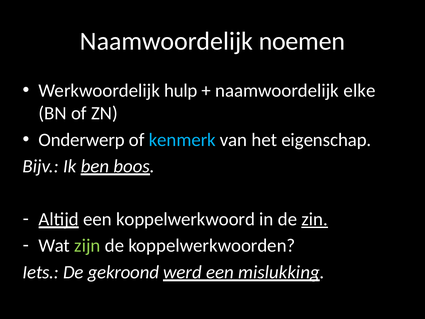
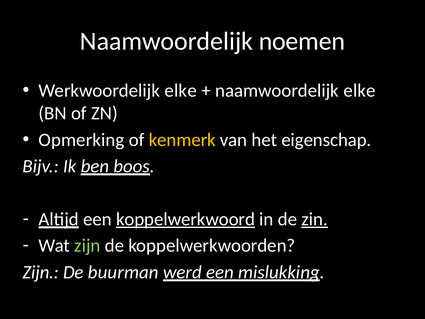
Werkwoordelijk hulp: hulp -> elke (181, 90)
Onderwerp: Onderwerp -> Opmerking (81, 140)
kenmerk colour: light blue -> yellow (182, 140)
koppelwerkwoord underline: none -> present (186, 219)
Iets: Iets -> Zijn (41, 272)
gekroond: gekroond -> buurman (123, 272)
